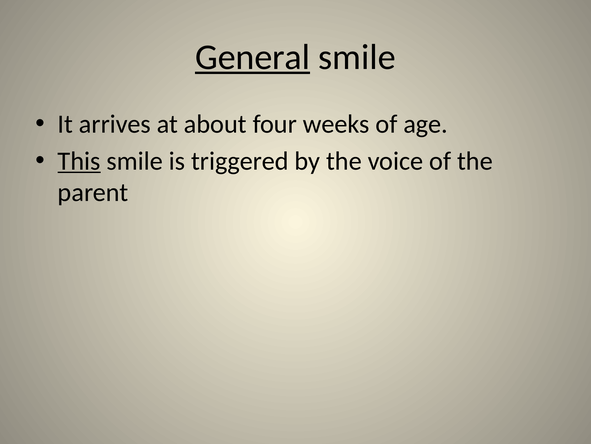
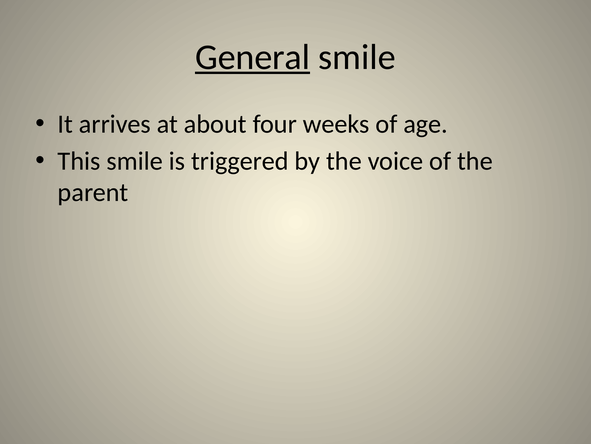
This underline: present -> none (79, 161)
